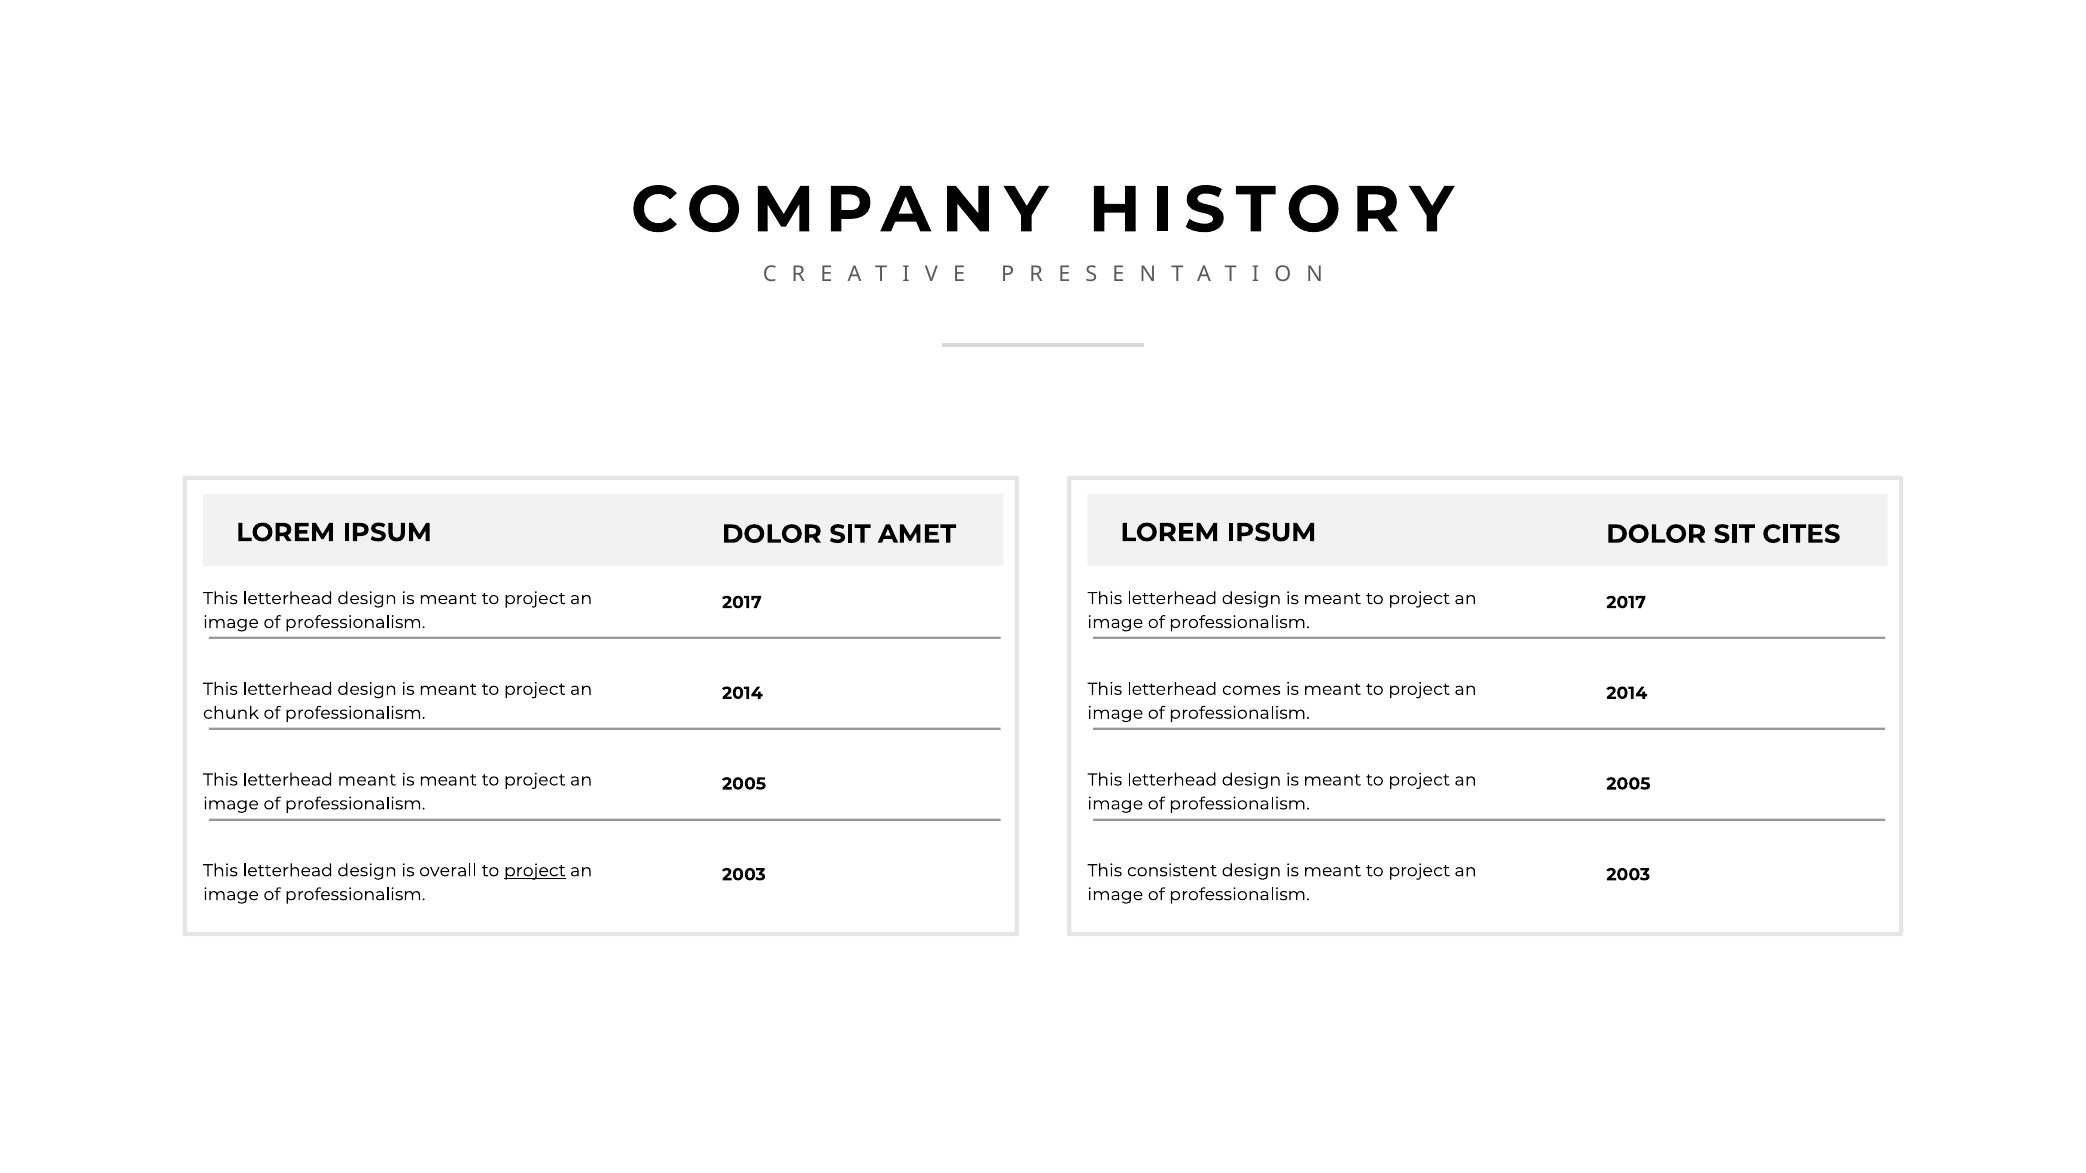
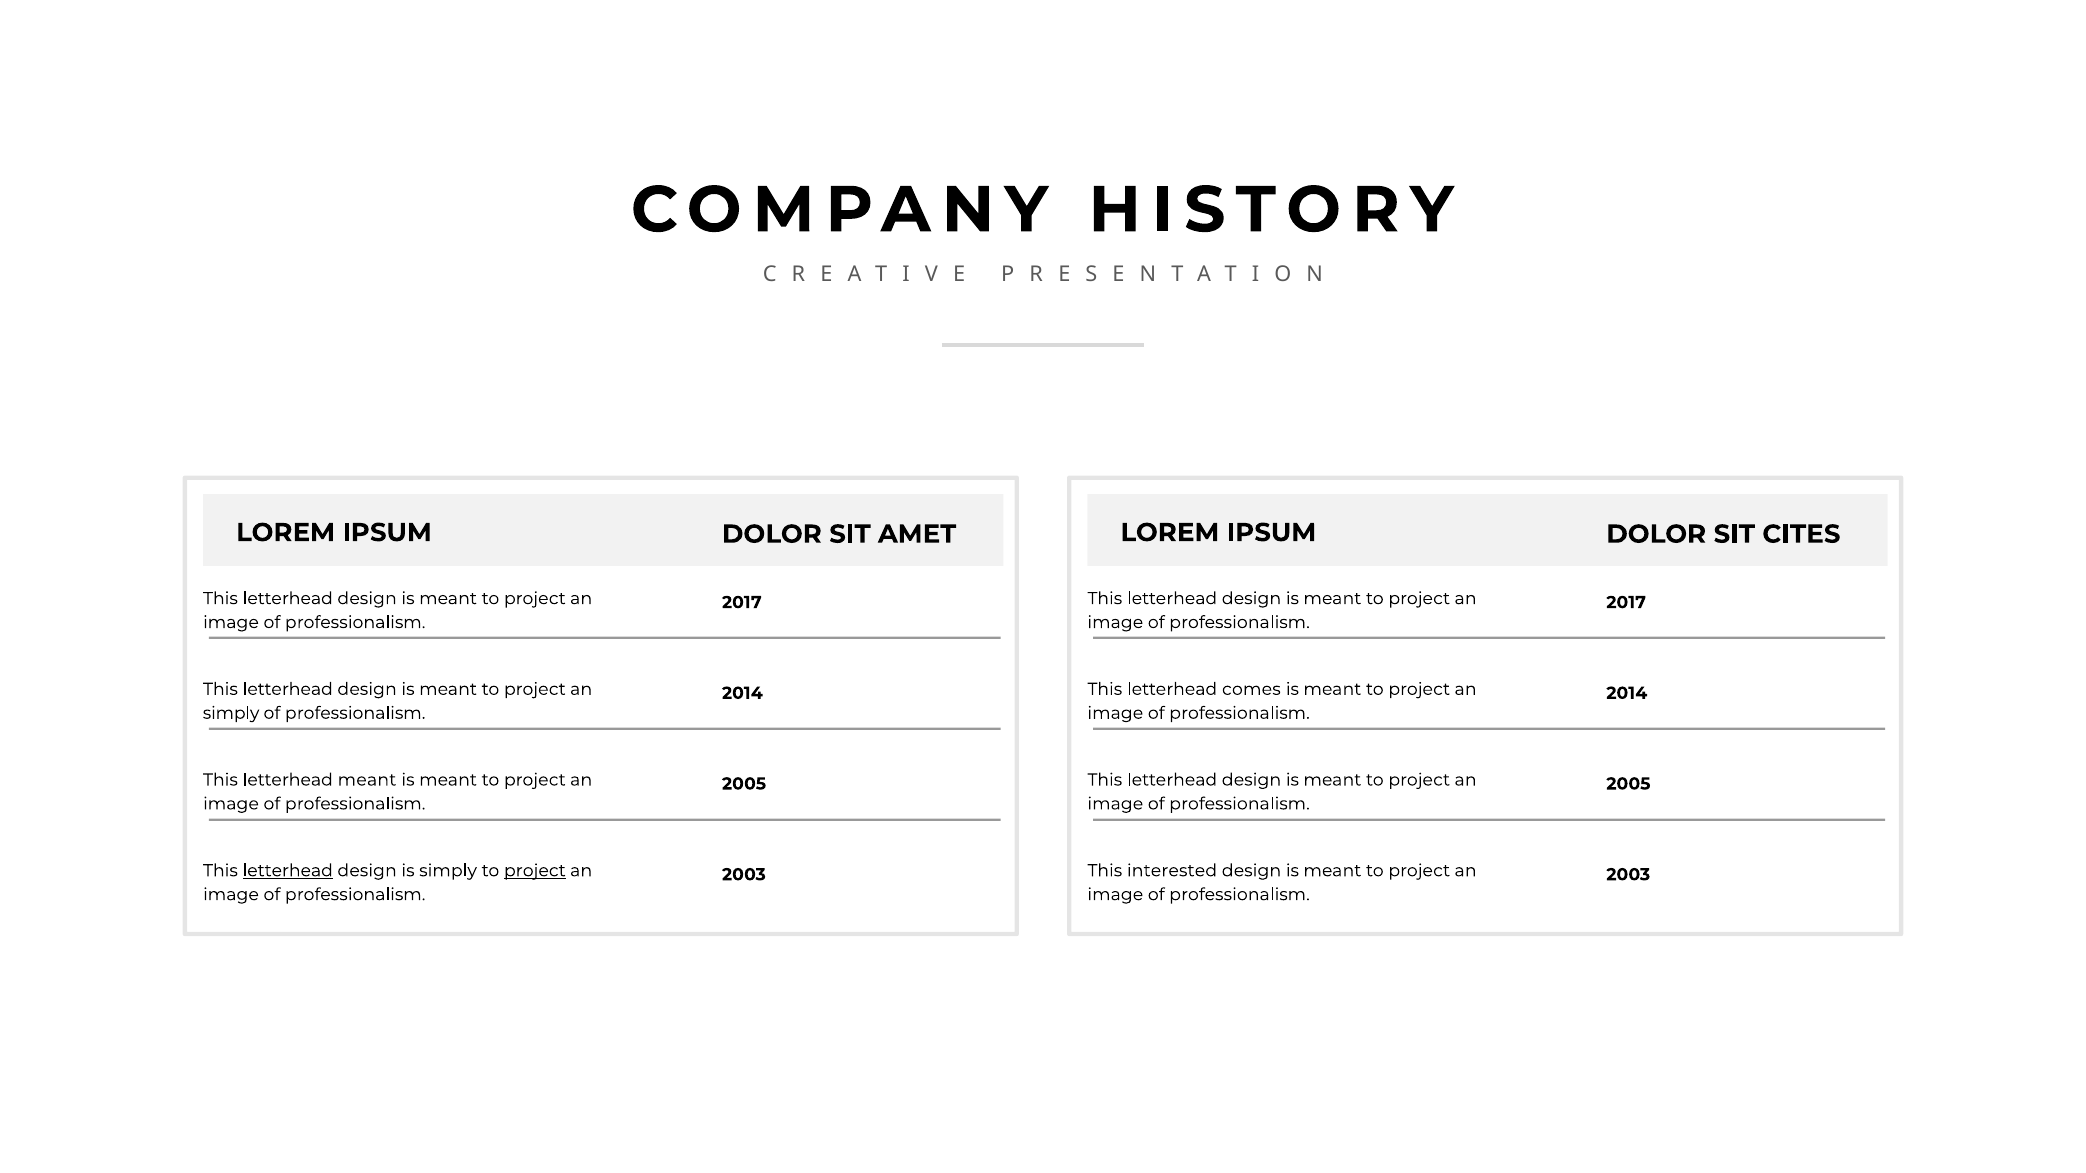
chunk: chunk -> simply (231, 713)
letterhead underline: none -> present (288, 871)
is overall: overall -> simply (448, 871)
consistent: consistent -> interested (1172, 871)
